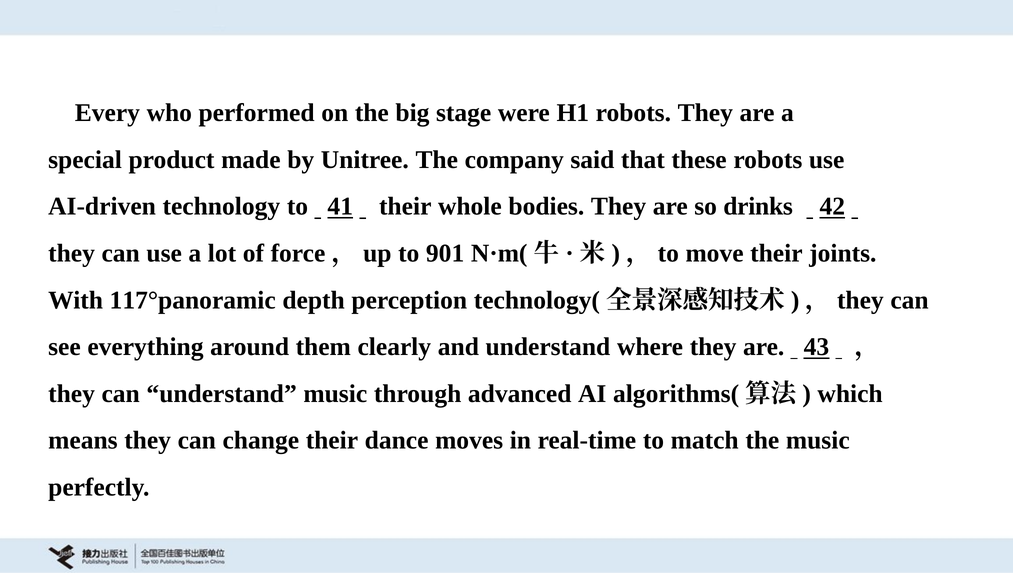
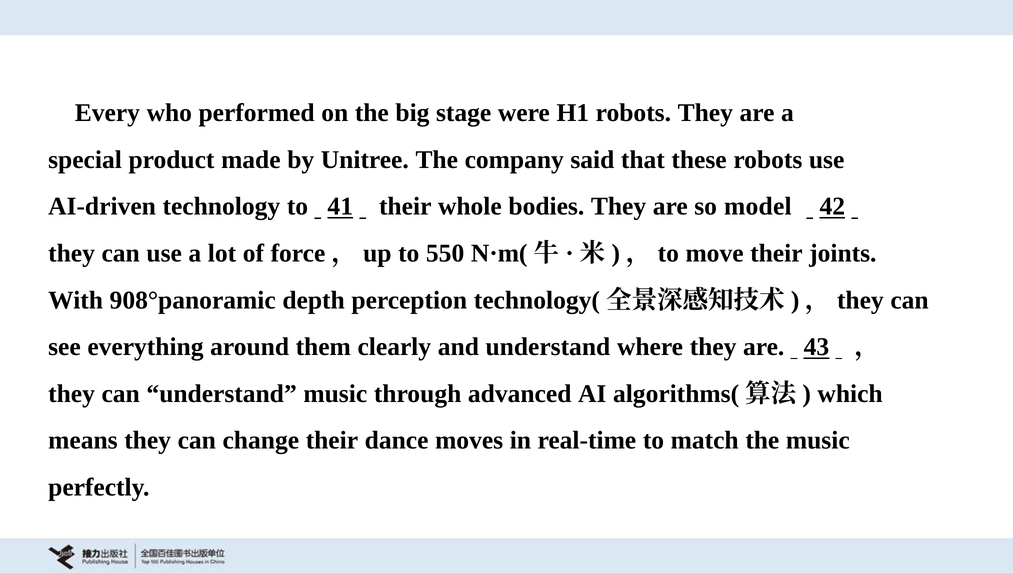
drinks: drinks -> model (758, 206)
901: 901 -> 550 (445, 253)
117°panoramic: 117°panoramic -> 908°panoramic (193, 300)
